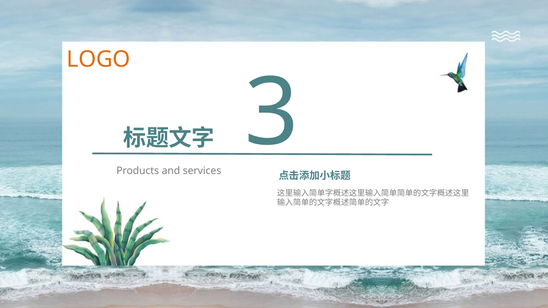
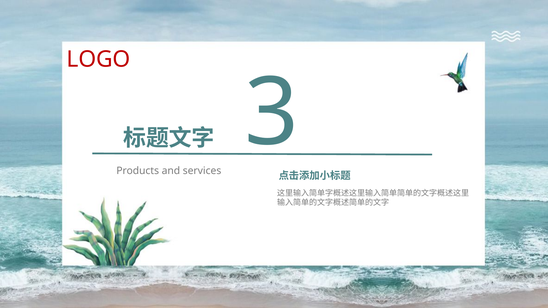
LOGO colour: orange -> red (98, 59)
